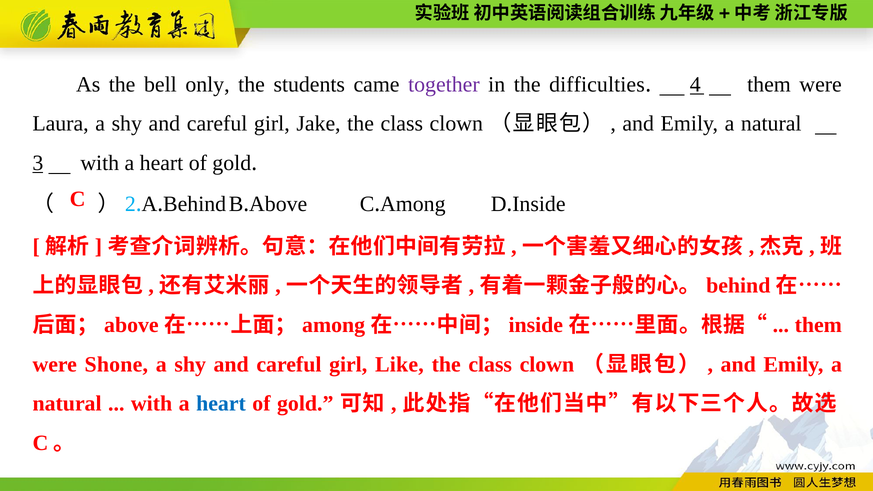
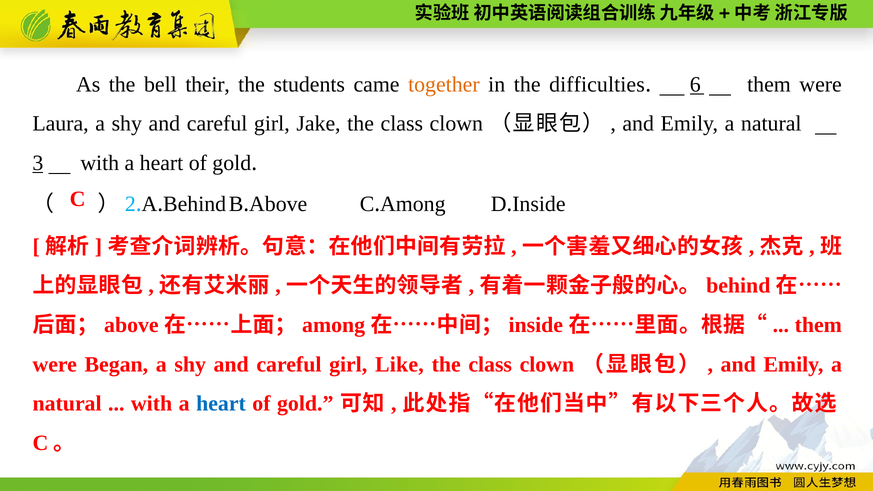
only: only -> their (208, 84)
together colour: purple -> orange (444, 84)
4: 4 -> 6 (695, 84)
Shone: Shone -> Began (116, 364)
